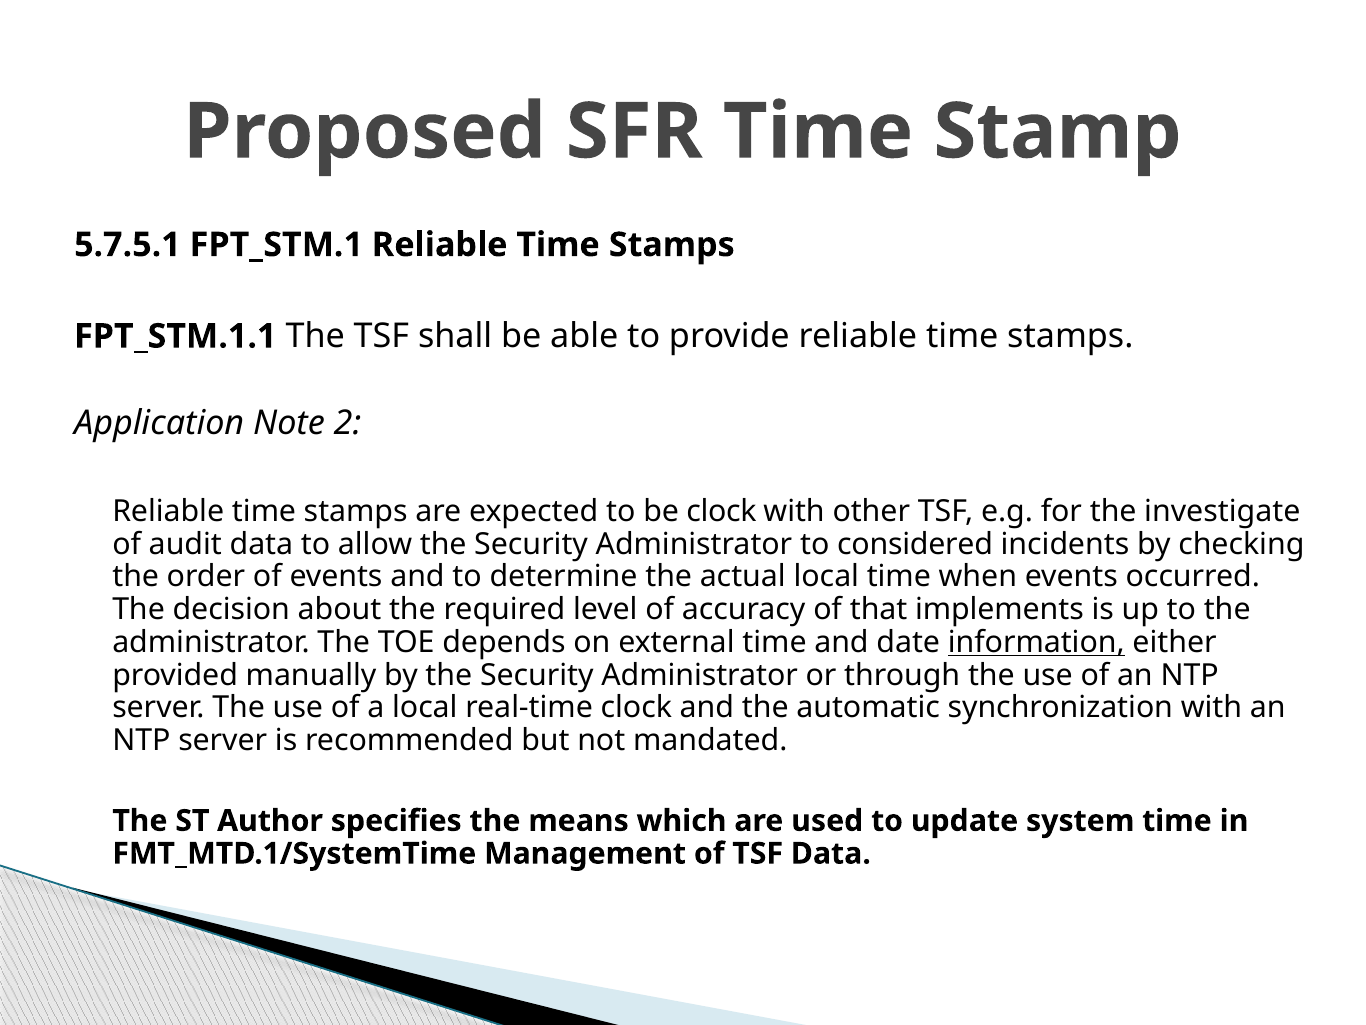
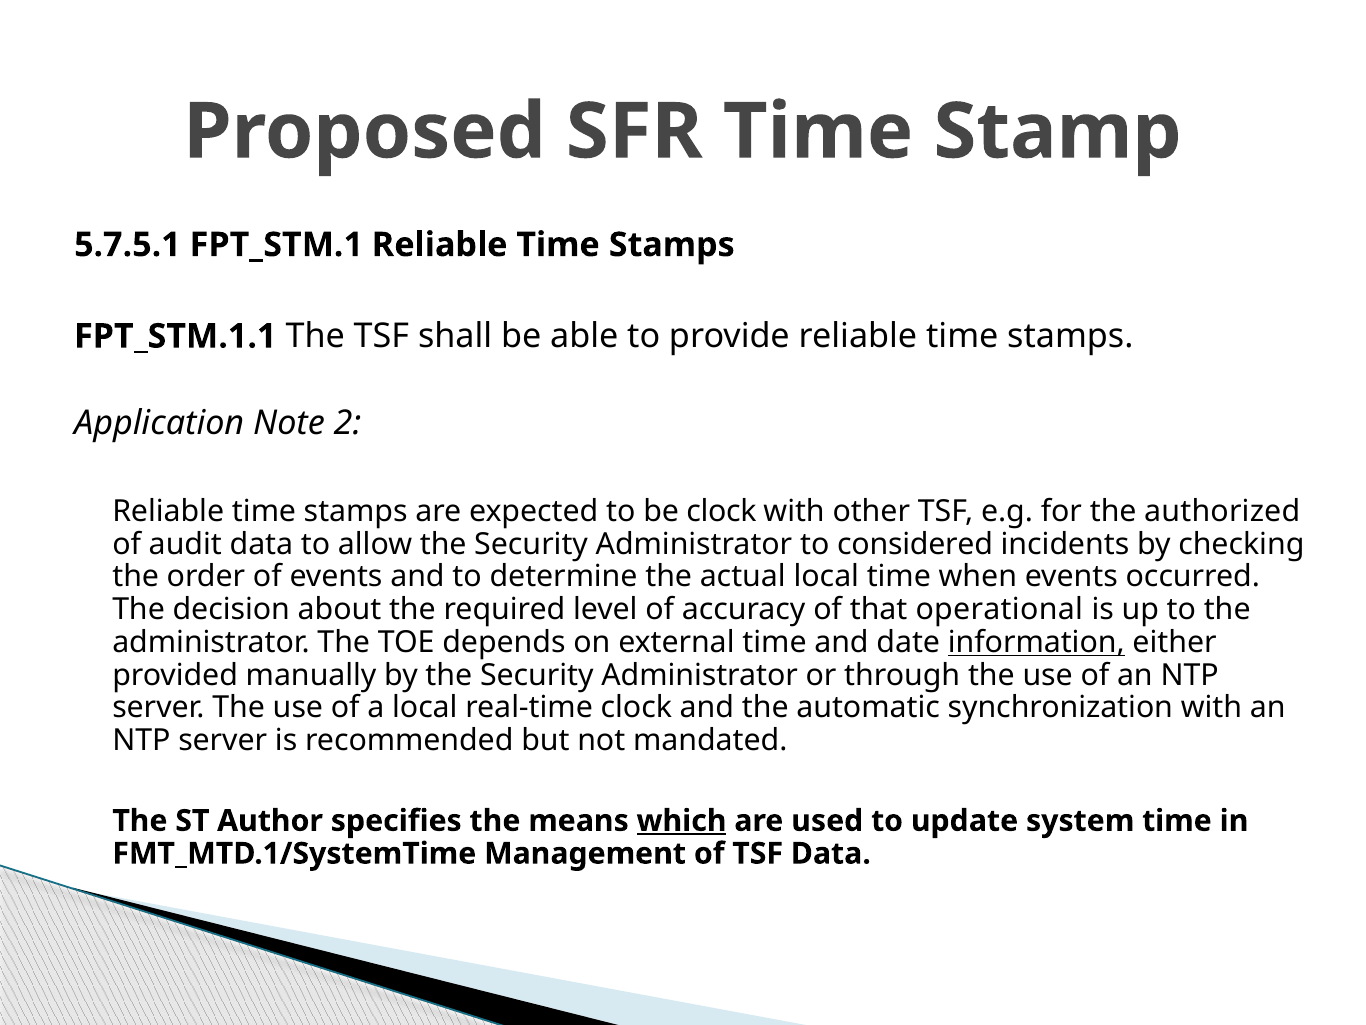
investigate: investigate -> authorized (1222, 511)
implements: implements -> operational (999, 609)
which underline: none -> present (682, 820)
